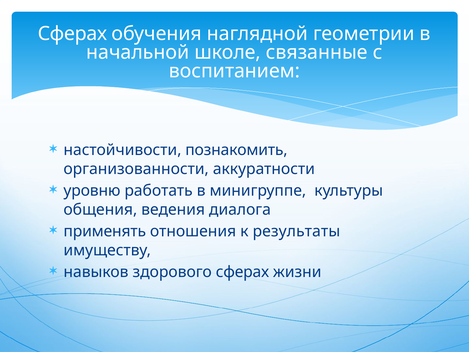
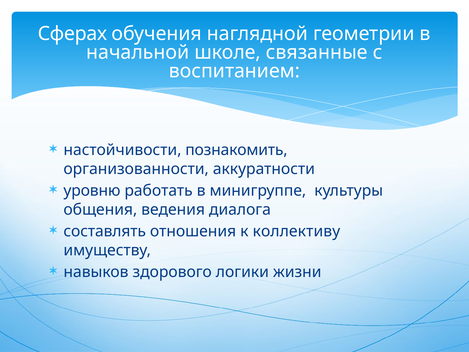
применять: применять -> составлять (105, 231)
результаты: результаты -> коллективу (296, 231)
здорового сферах: сферах -> логики (242, 272)
